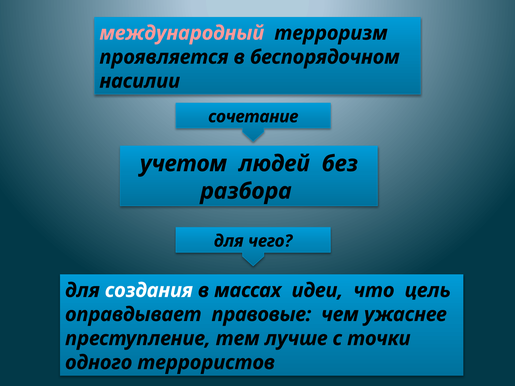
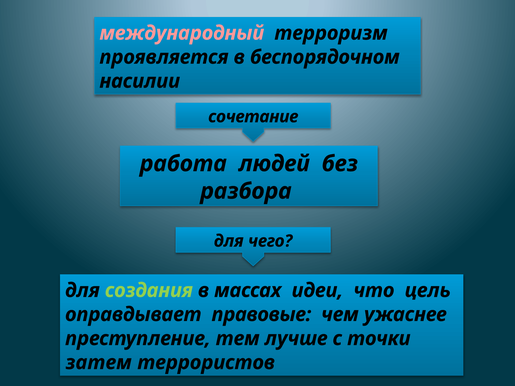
учетом: учетом -> работа (183, 164)
создания colour: white -> light green (149, 291)
одного: одного -> затем (99, 363)
